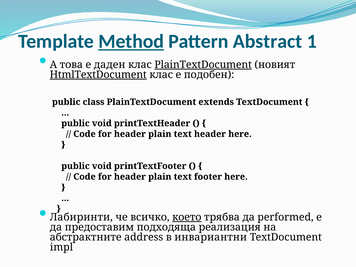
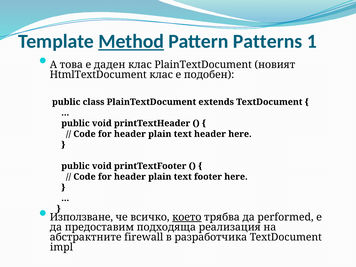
Abstract: Abstract -> Patterns (268, 41)
PlainTextDocument underline: present -> none (203, 65)
HtmlTextDocument underline: present -> none (98, 75)
Лабиринти: Лабиринти -> Използване (81, 217)
address: address -> firewall (144, 237)
инвариантни: инвариантни -> разработчика (211, 237)
